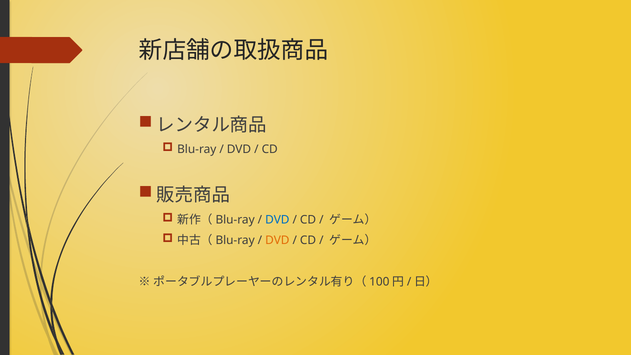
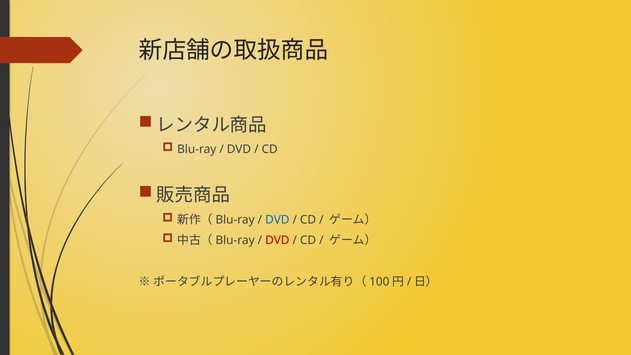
DVD colour: orange -> red (277, 240)
